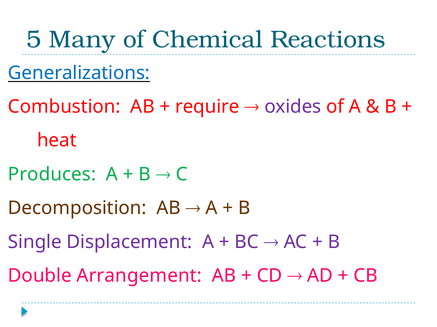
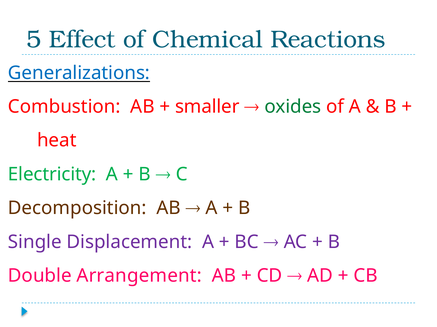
Many: Many -> Effect (82, 40)
require: require -> smaller (207, 107)
oxides colour: purple -> green (293, 107)
Produces: Produces -> Electricity (52, 175)
